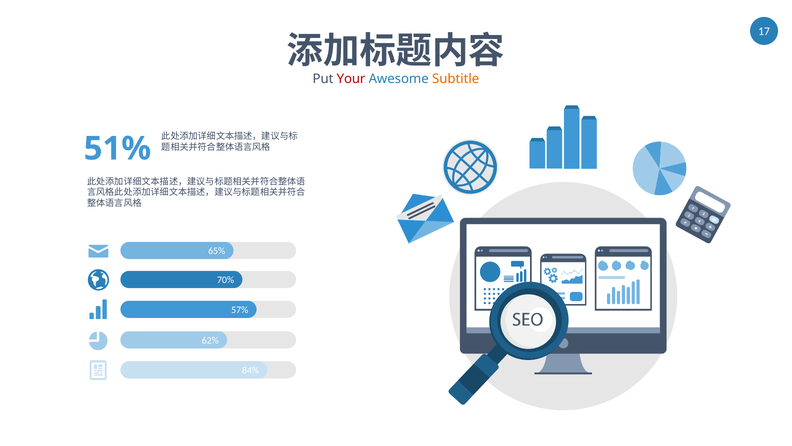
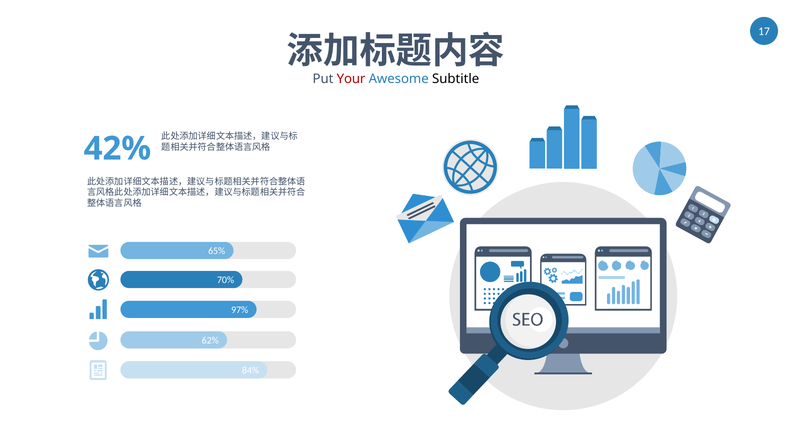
Subtitle colour: orange -> black (456, 79)
51%: 51% -> 42% (117, 148)
57%: 57% -> 97% (240, 310)
